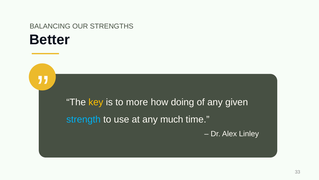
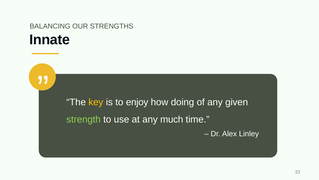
Better: Better -> Innate (50, 40)
more: more -> enjoy (137, 102)
strength colour: light blue -> light green (83, 119)
